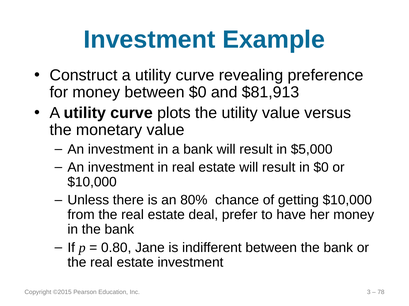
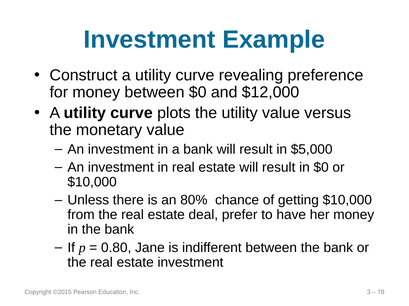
$81,913: $81,913 -> $12,000 (271, 92)
